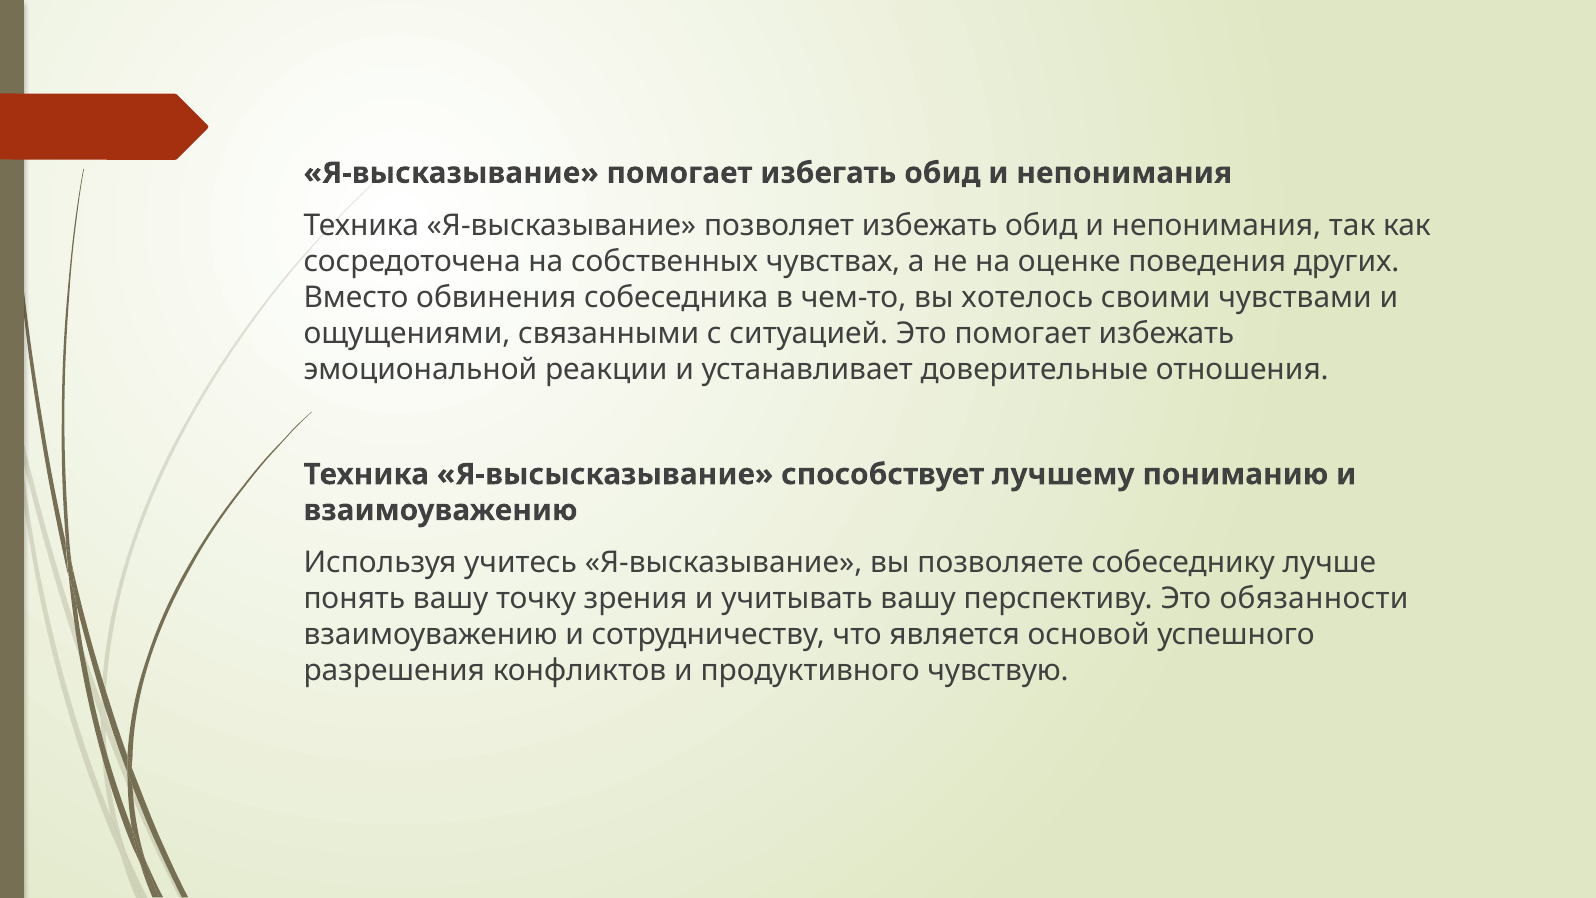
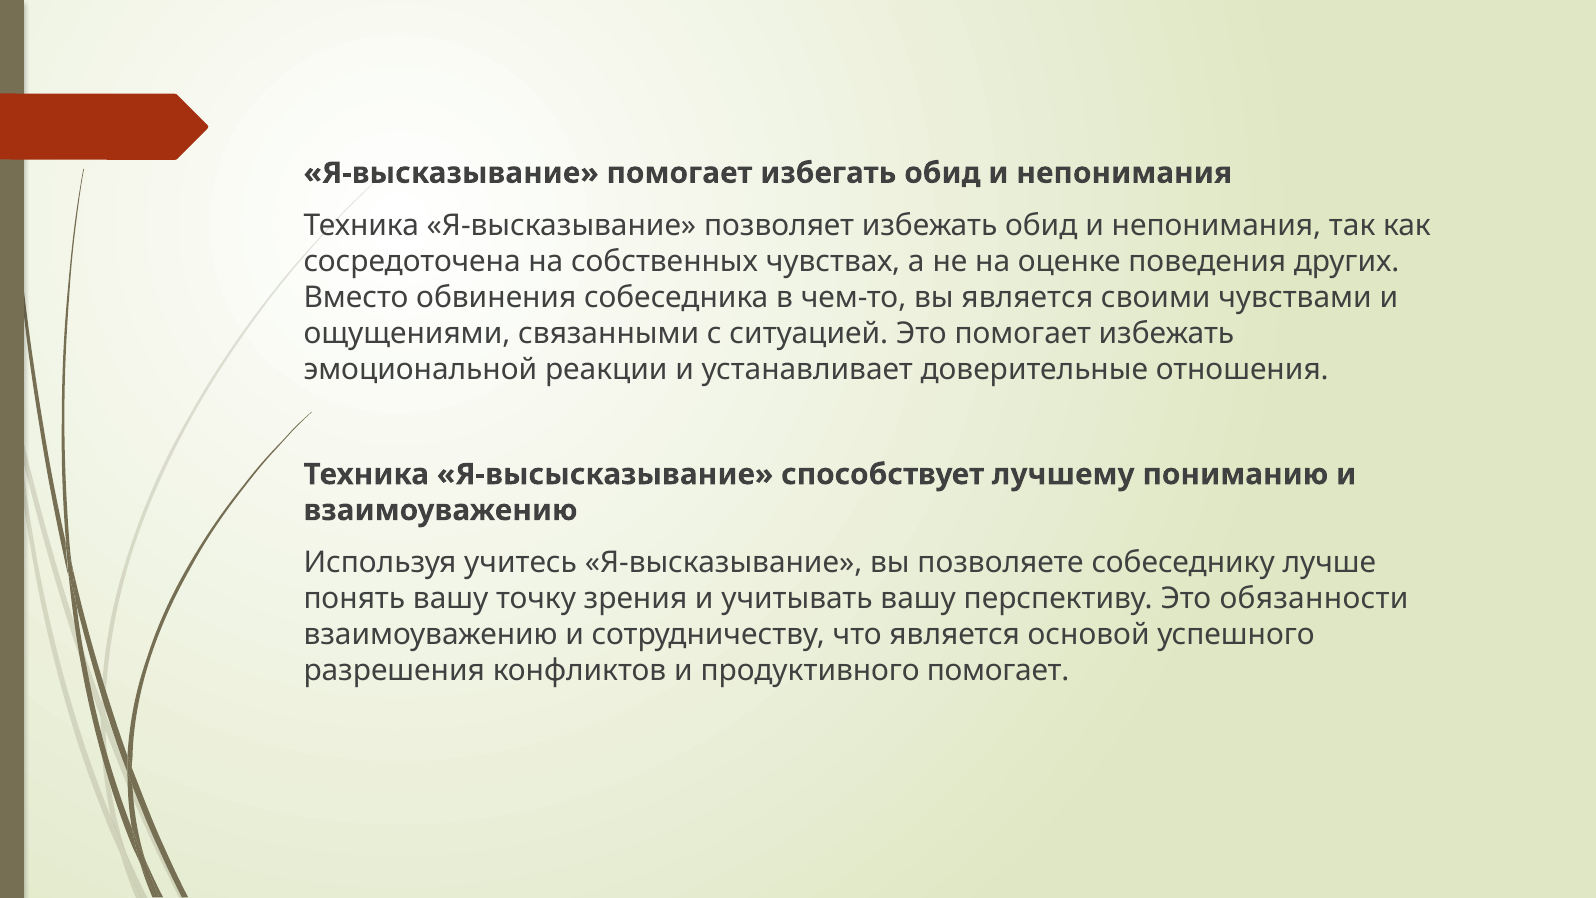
вы хотелось: хотелось -> является (1027, 297)
продуктивного чувствую: чувствую -> помогает (998, 670)
